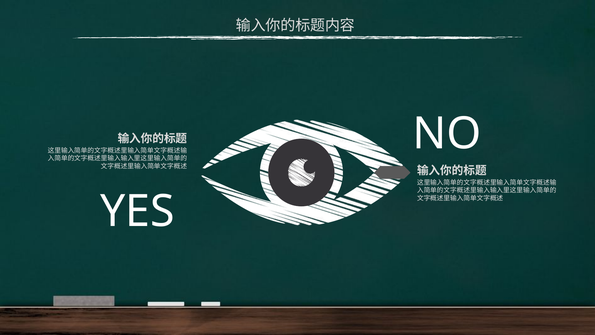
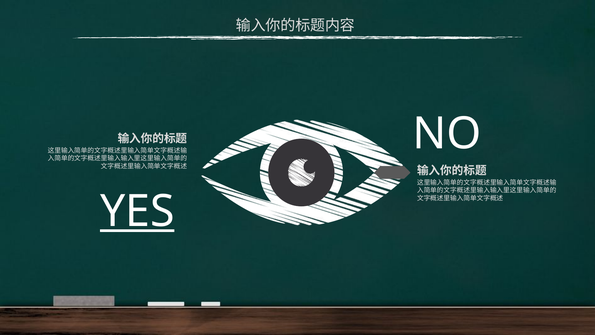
YES underline: none -> present (137, 211)
